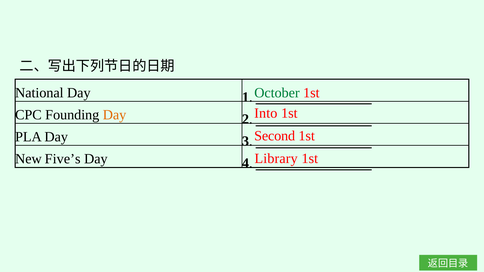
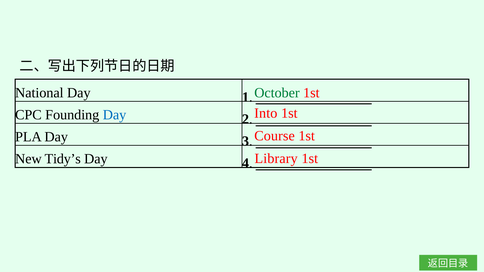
Day colour: orange -> blue (115, 115)
Second: Second -> Course (275, 136)
Five’s: Five’s -> Tidy’s (63, 159)
